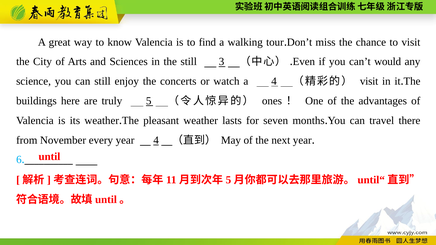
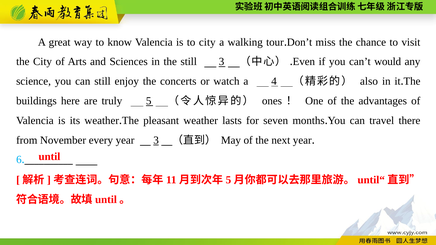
to find: find -> city (207, 42)
visit: visit -> also (369, 81)
year 4: 4 -> 3 (156, 140)
